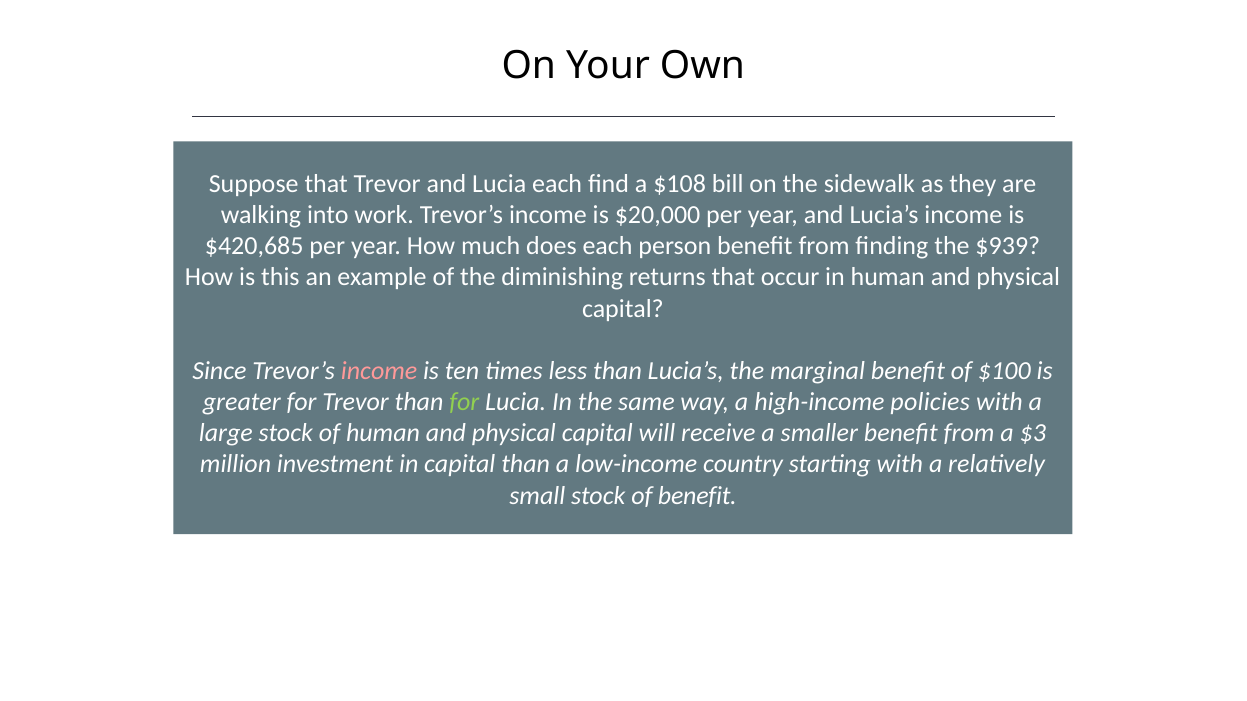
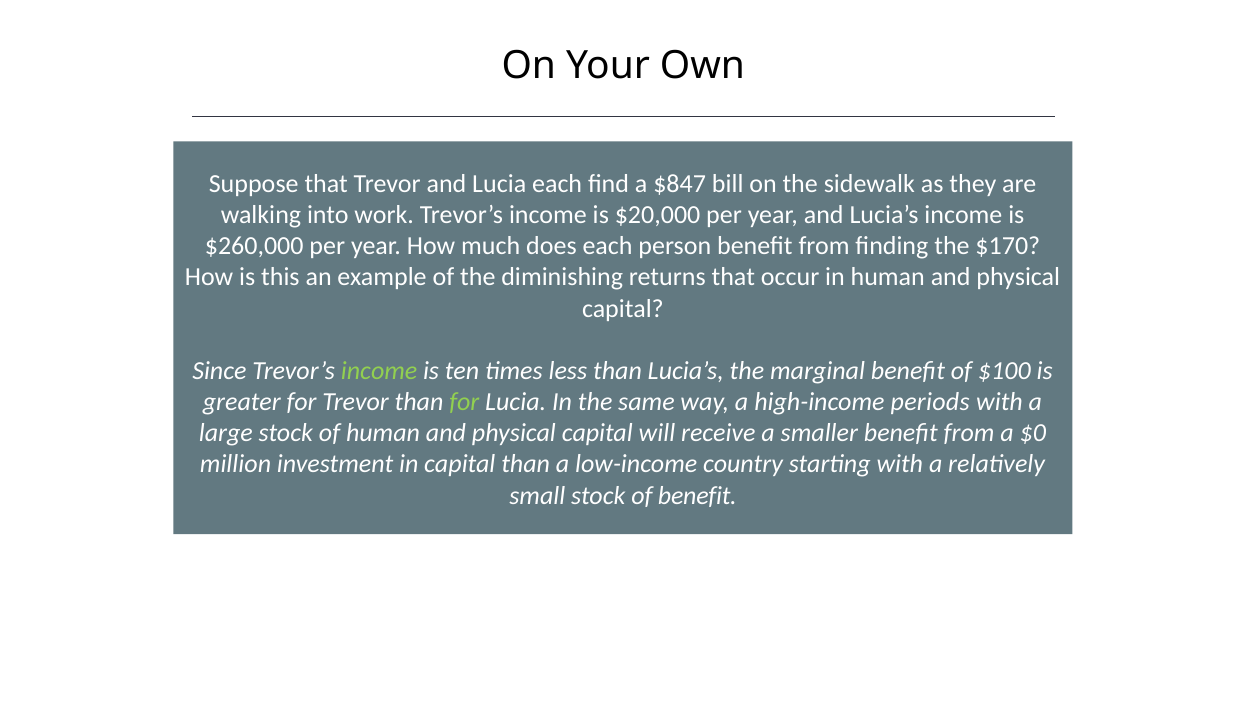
$108: $108 -> $847 (680, 184)
$420,685: $420,685 -> $260,000 (254, 246)
$939: $939 -> $170 (1008, 246)
income colour: pink -> light green (379, 371)
policies: policies -> periods (930, 402)
$3: $3 -> $0 (1033, 433)
